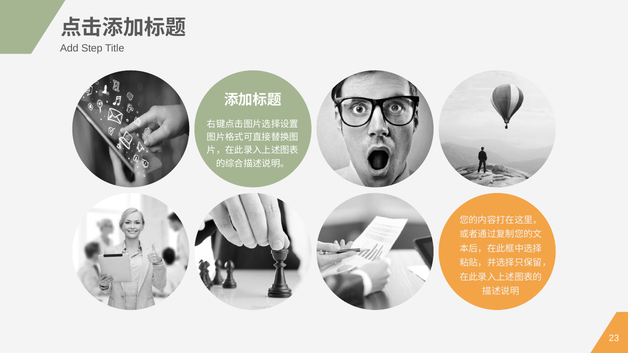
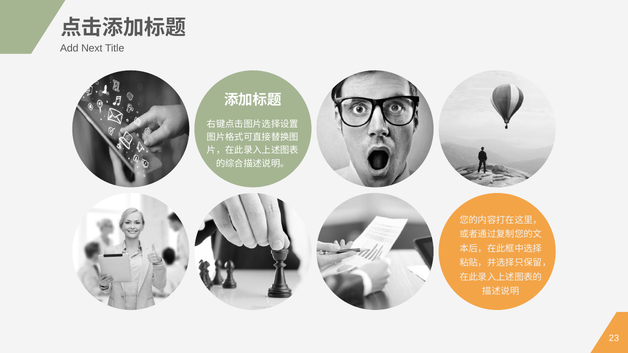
Step: Step -> Next (92, 49)
